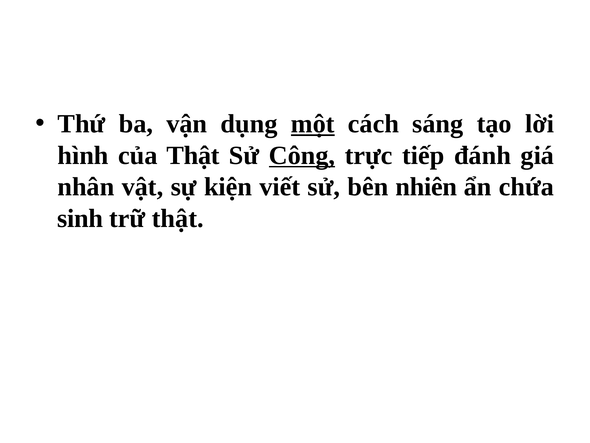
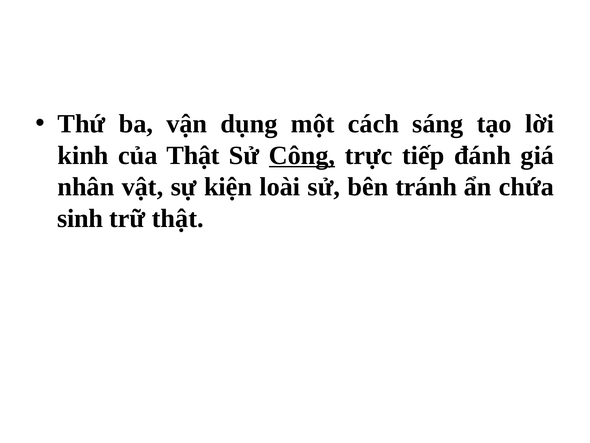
một underline: present -> none (313, 124)
hình: hình -> kinh (83, 155)
viết: viết -> loài (280, 187)
nhiên: nhiên -> tránh (426, 187)
